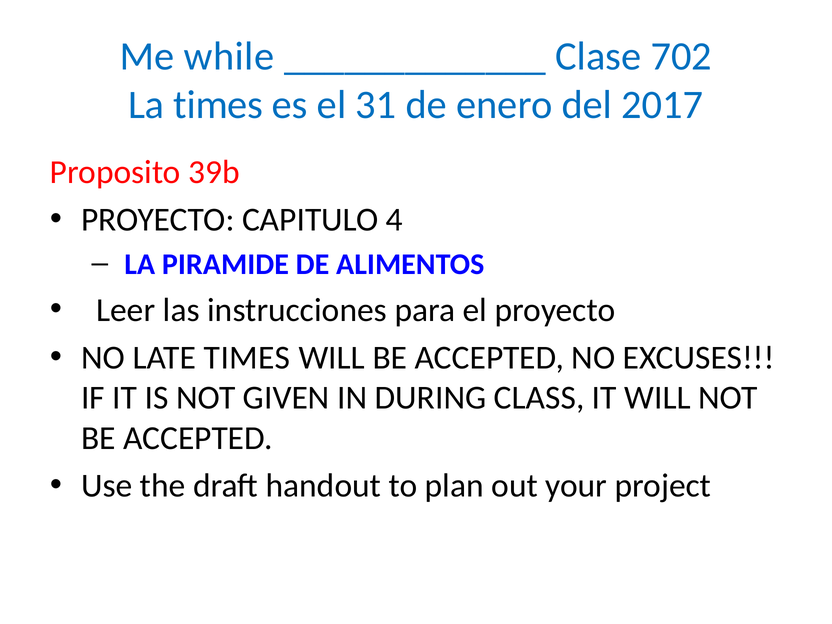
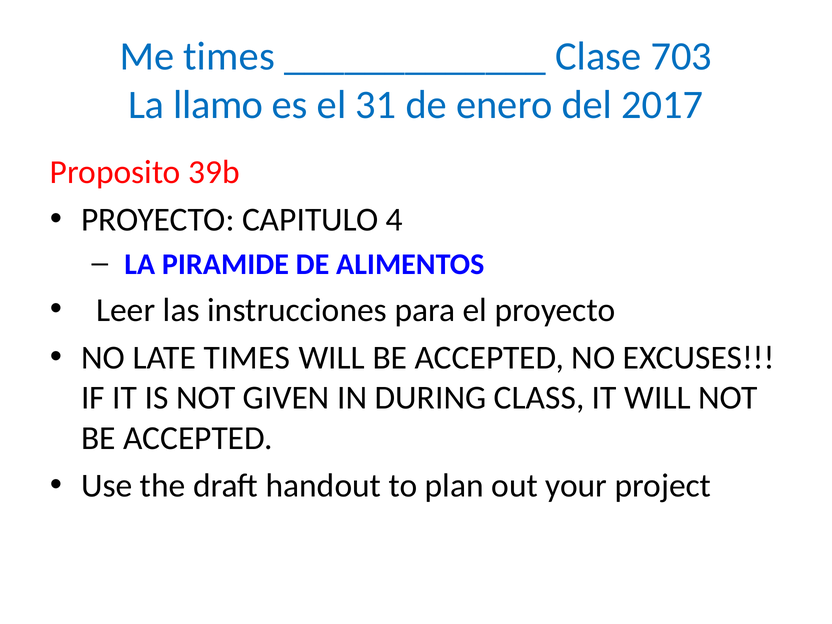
Me while: while -> times (229, 56)
702: 702 -> 703 (681, 56)
La times: times -> llamo (218, 105)
